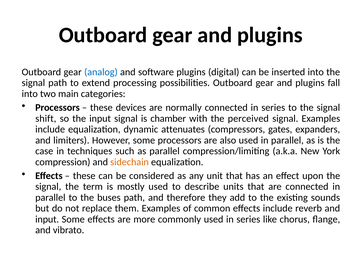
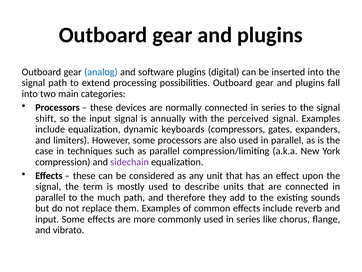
chamber: chamber -> annually (168, 118)
attenuates: attenuates -> keyboards (183, 129)
sidechain colour: orange -> purple (130, 162)
buses: buses -> much (109, 197)
